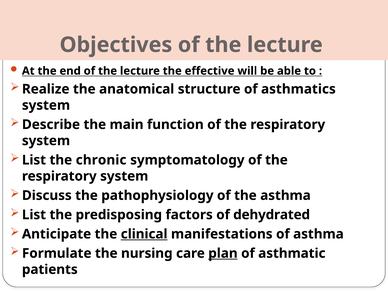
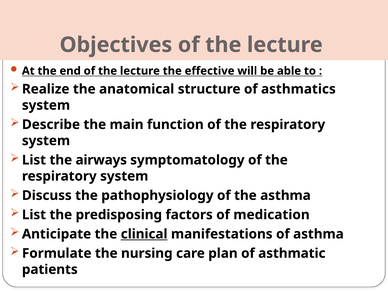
chronic: chronic -> airways (101, 160)
dehydrated: dehydrated -> medication (272, 215)
plan underline: present -> none (223, 253)
